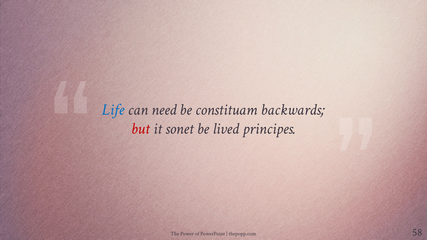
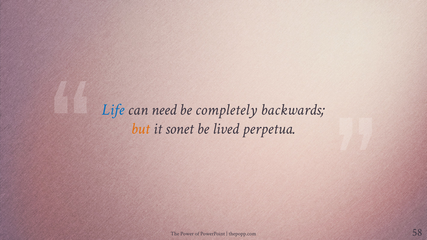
constituam: constituam -> completely (226, 110)
but colour: red -> orange (140, 129)
principes: principes -> perpetua (269, 129)
